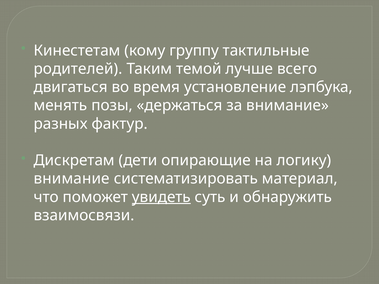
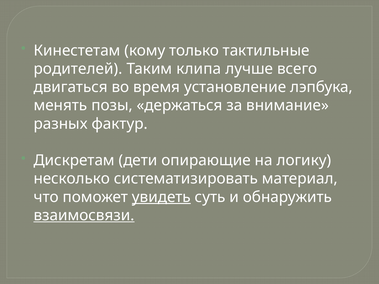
группу: группу -> только (194, 51)
темой: темой -> клипа (199, 69)
внимание: внимание -> несколько (72, 179)
взаимосвязи underline: none -> present (84, 215)
